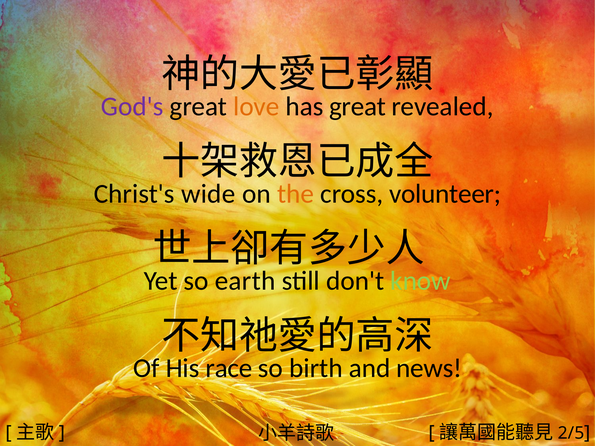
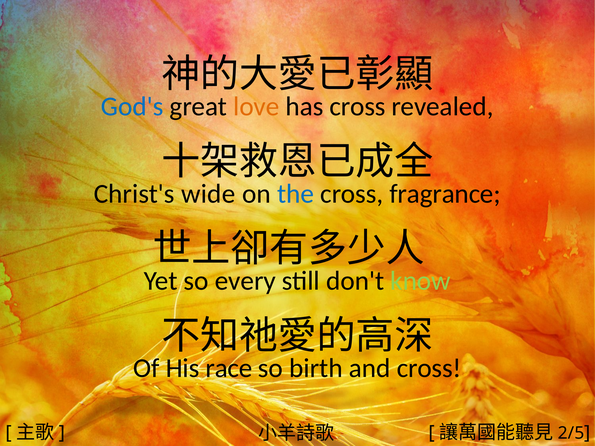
God's colour: purple -> blue (132, 107)
has great: great -> cross (358, 107)
the colour: orange -> blue (296, 194)
volunteer: volunteer -> fragrance (445, 194)
earth: earth -> every (245, 281)
and news: news -> cross (429, 368)
